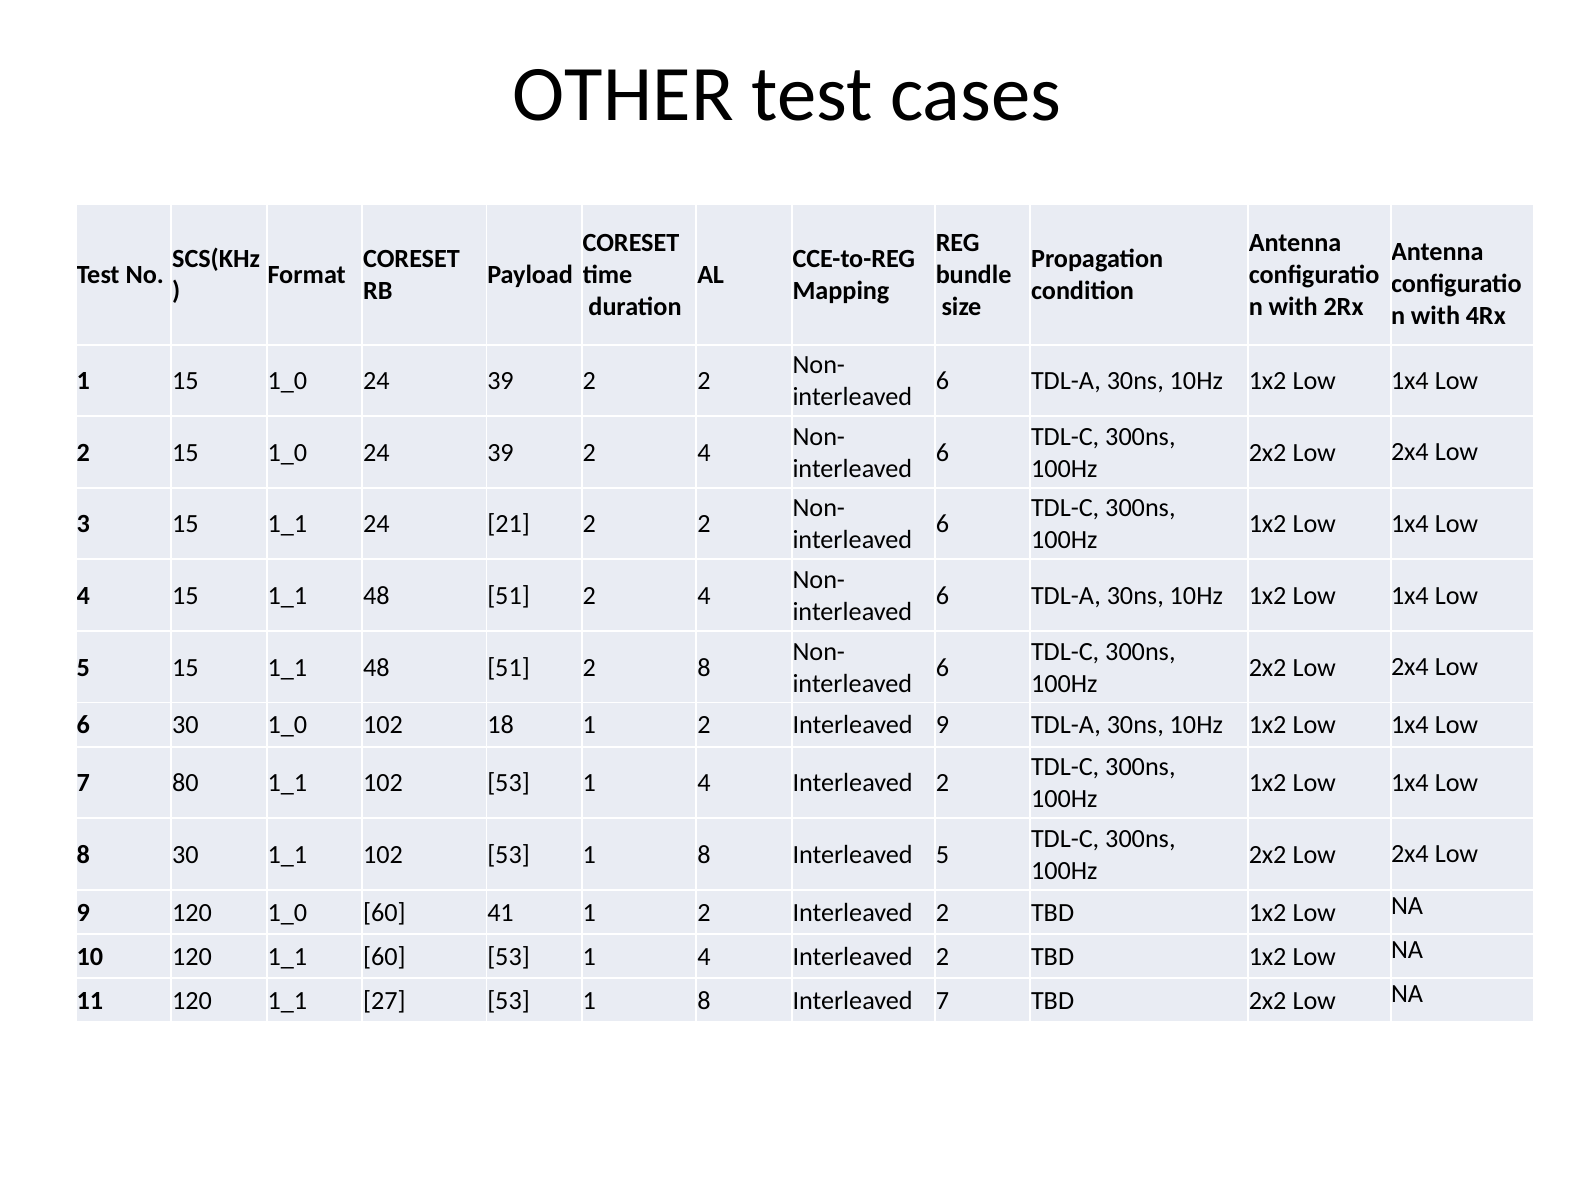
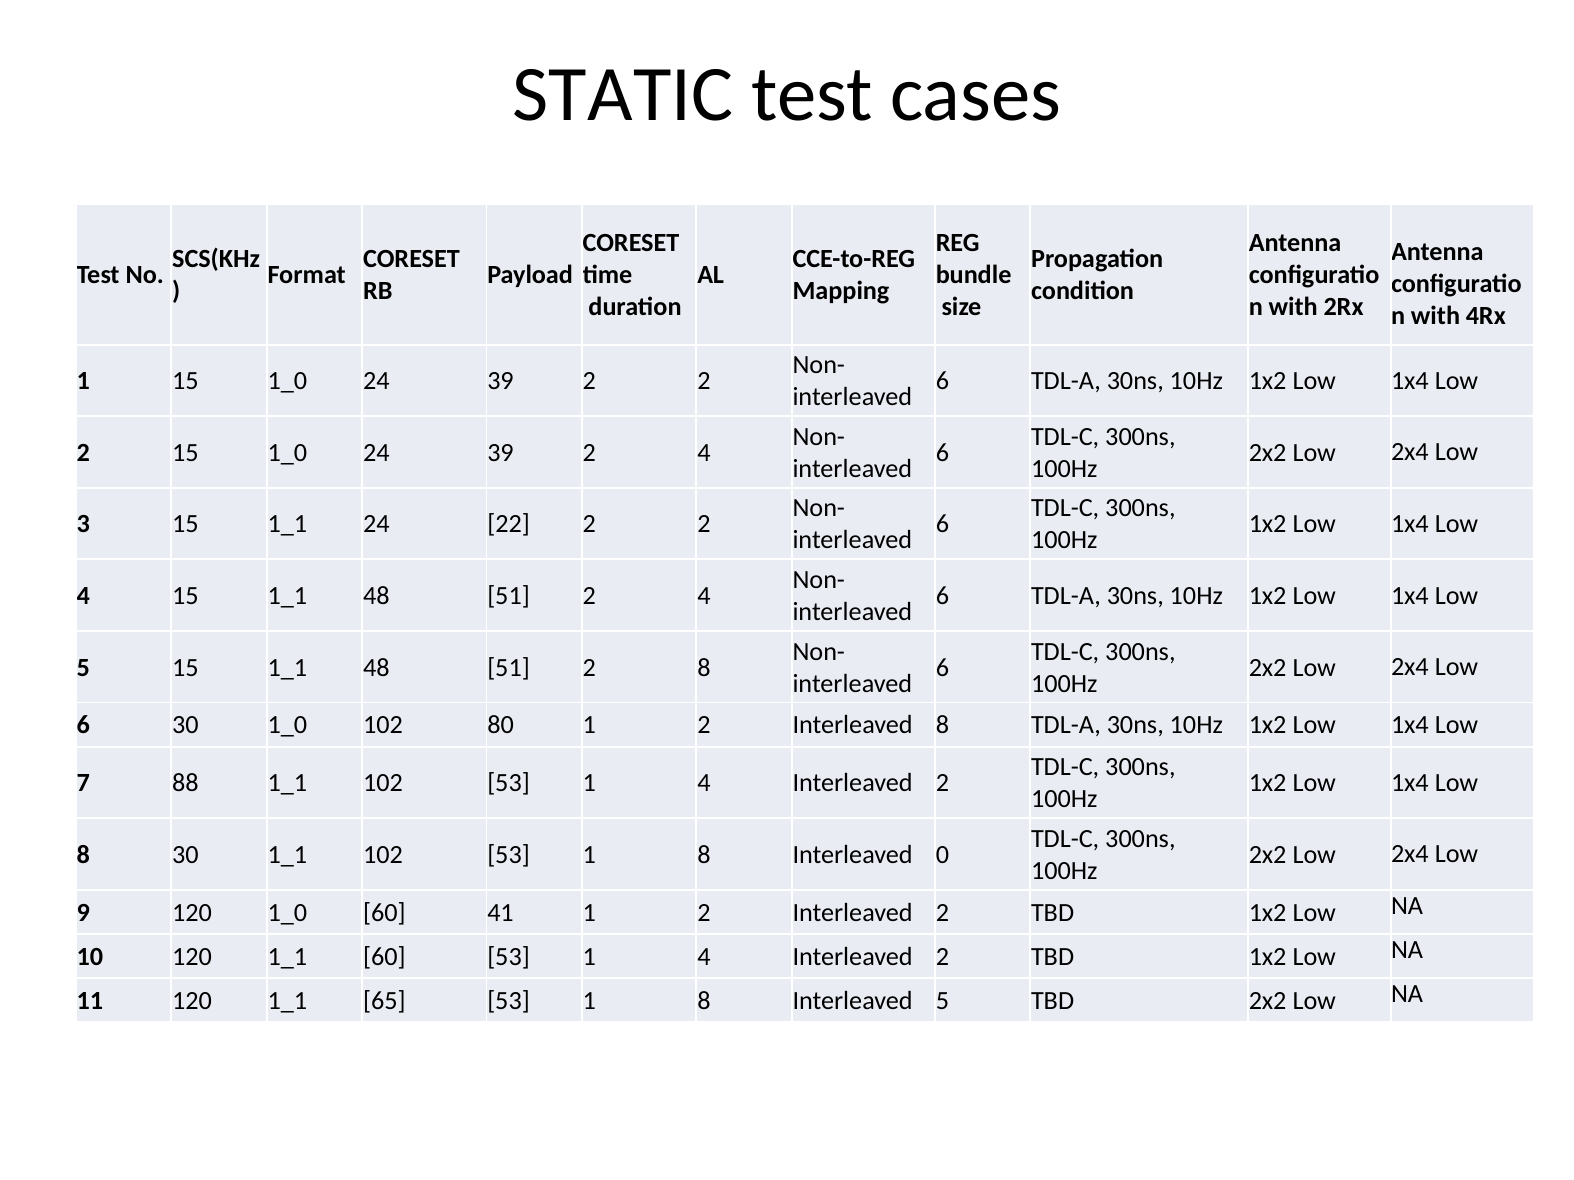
OTHER: OTHER -> STATIC (623, 95)
21: 21 -> 22 (509, 525)
18: 18 -> 80 (501, 726)
Interleaved 9: 9 -> 8 (942, 726)
80: 80 -> 88 (185, 783)
Interleaved 5: 5 -> 0 (942, 855)
27: 27 -> 65 (384, 1001)
Interleaved 7: 7 -> 5 (942, 1001)
